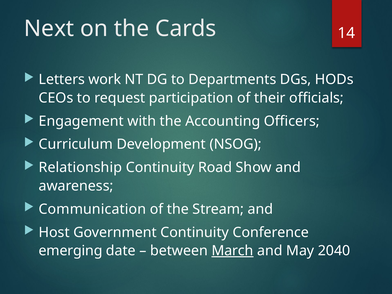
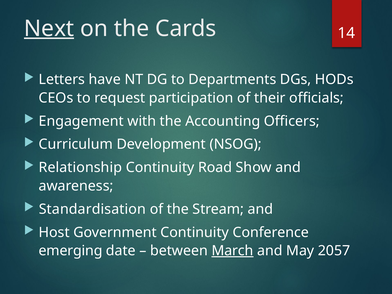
Next underline: none -> present (49, 28)
work: work -> have (105, 80)
Communication: Communication -> Standardisation (92, 209)
2040: 2040 -> 2057 (334, 251)
